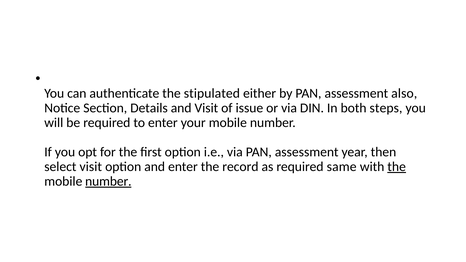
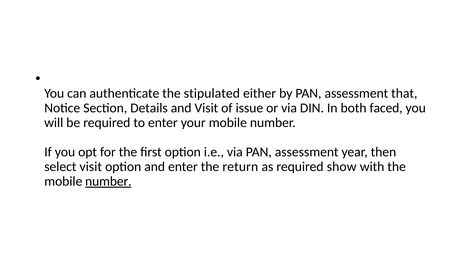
also: also -> that (404, 93)
steps: steps -> faced (386, 108)
record: record -> return (240, 167)
same: same -> show (342, 167)
the underline: present -> none (397, 167)
